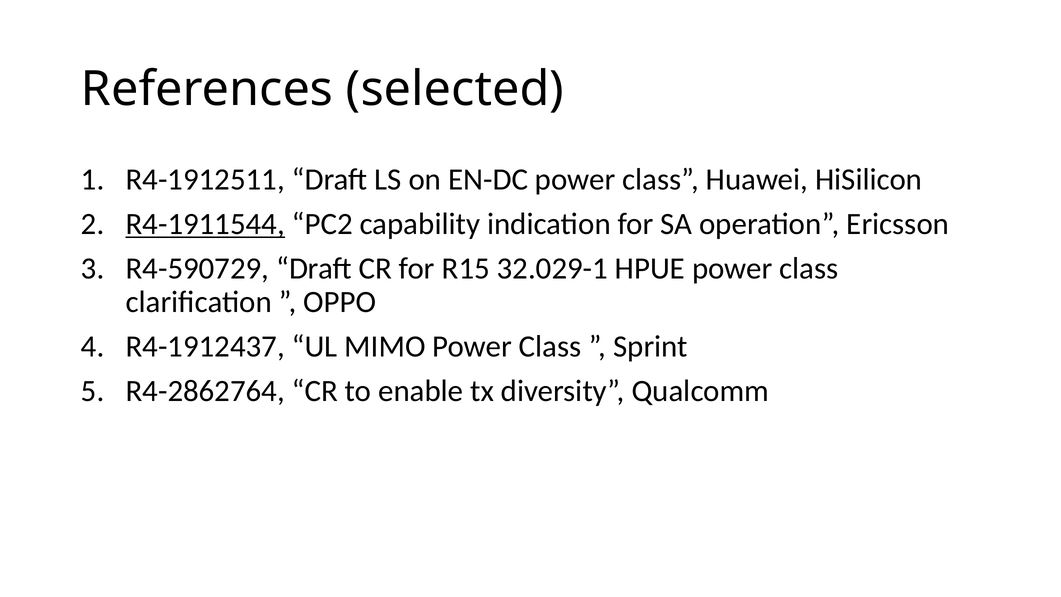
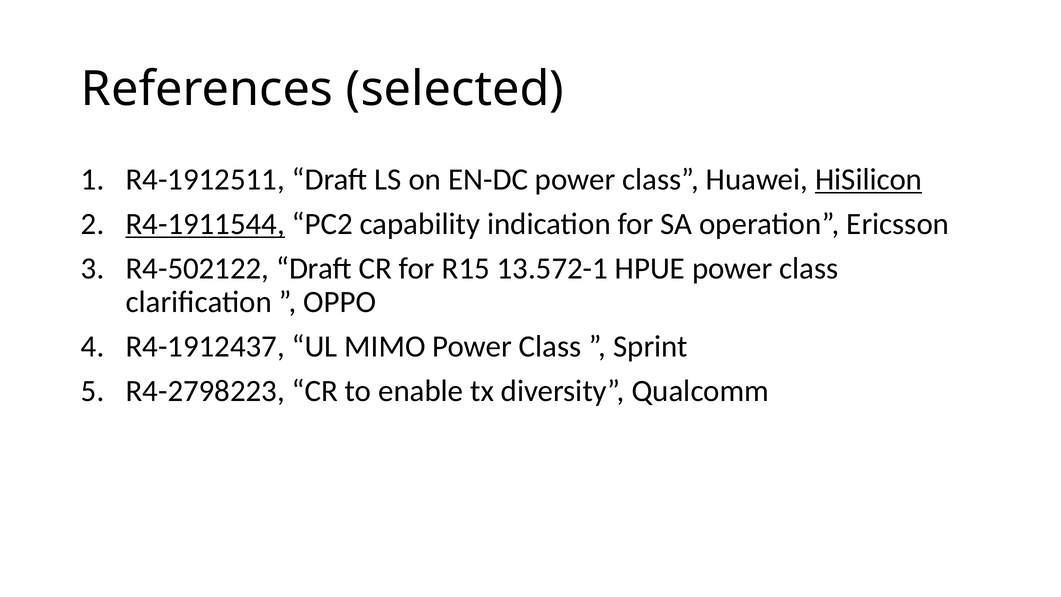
HiSilicon underline: none -> present (869, 179)
R4-590729: R4-590729 -> R4-502122 (197, 268)
32.029-1: 32.029-1 -> 13.572-1 (552, 268)
R4-2862764: R4-2862764 -> R4-2798223 (205, 391)
